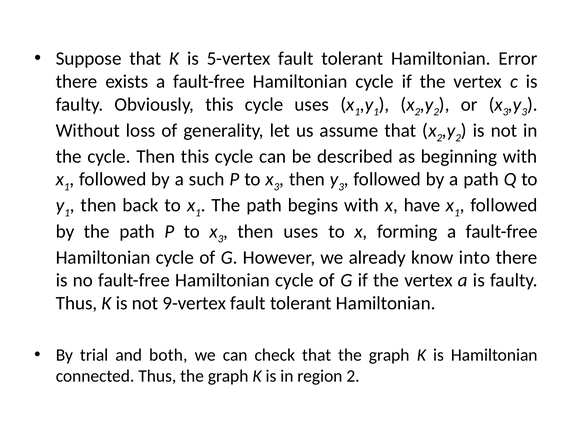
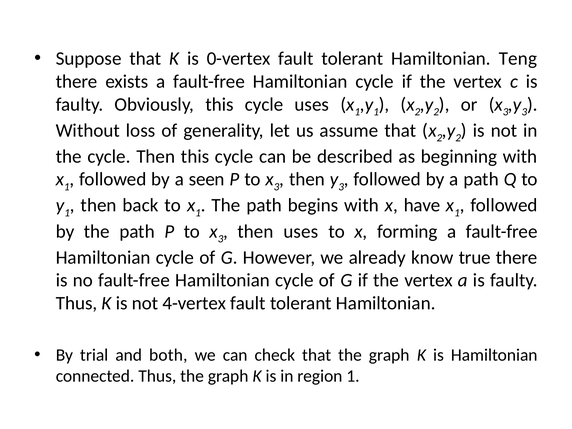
5-vertex: 5-vertex -> 0-vertex (239, 59)
Error: Error -> Teng (518, 59)
such: such -> seen (207, 179)
into: into -> true (475, 257)
9-vertex: 9-vertex -> 4-vertex (194, 303)
region 2: 2 -> 1 (353, 376)
